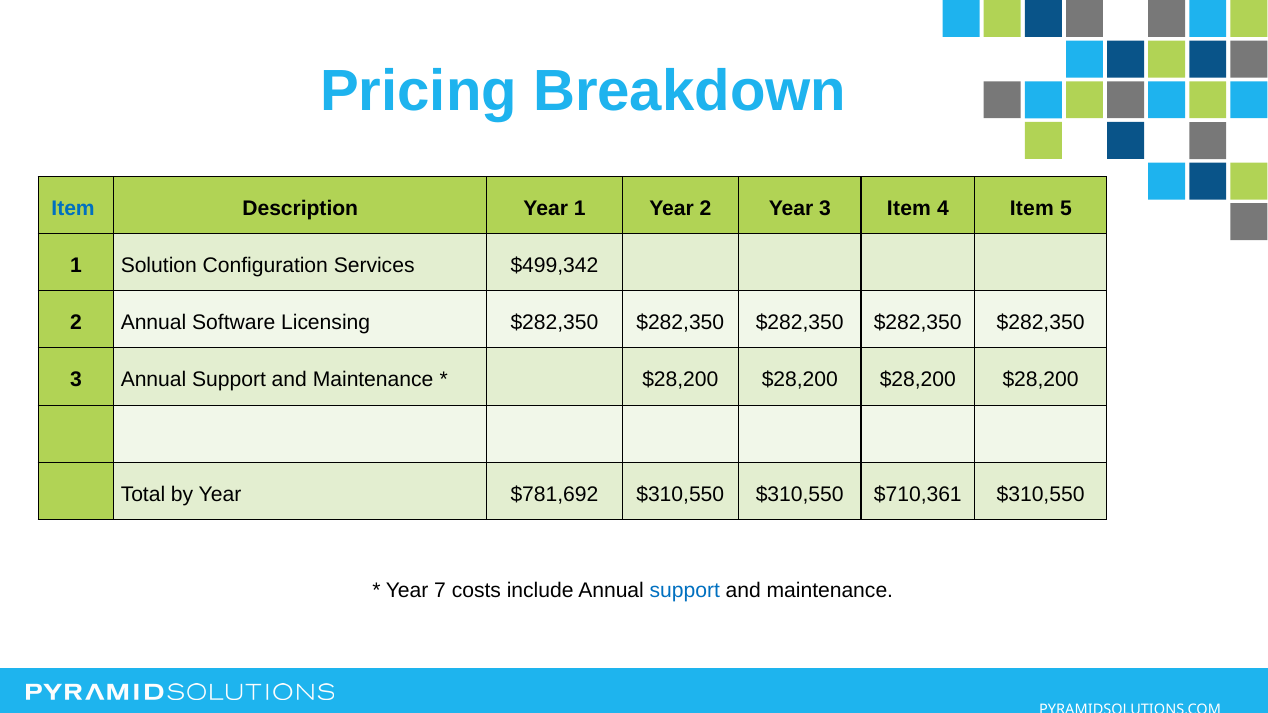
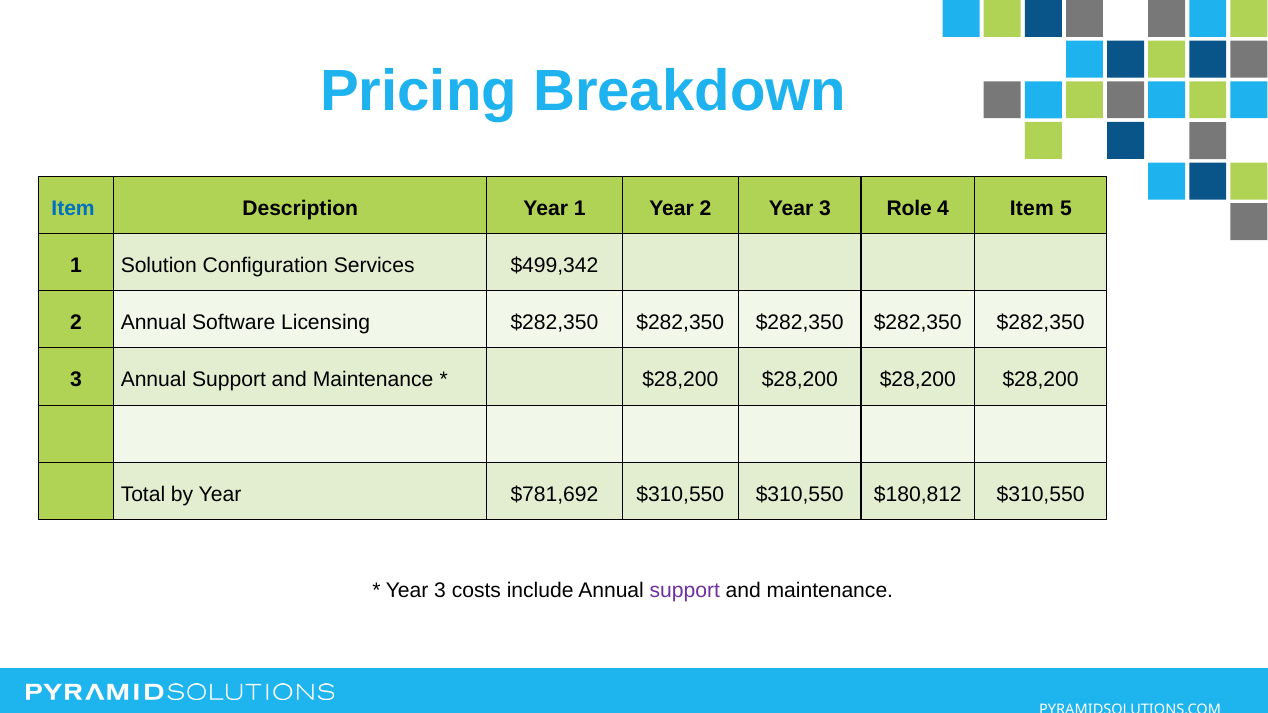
3 Item: Item -> Role (909, 208)
$710,361: $710,361 -> $180,812 (918, 495)
7: 7 -> 3 (440, 590)
support colour: blue -> purple (685, 590)
